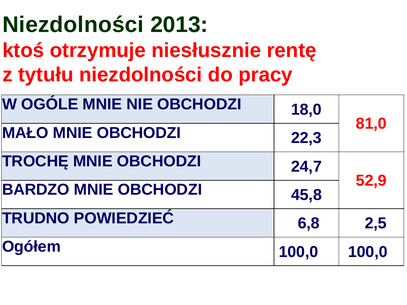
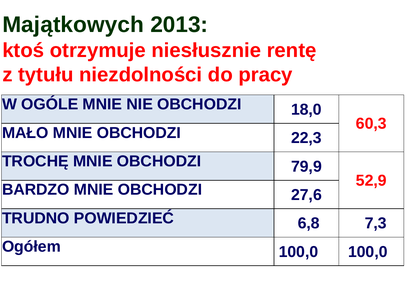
Niezdolności: Niezdolności -> Majątkowych (73, 25)
81,0: 81,0 -> 60,3 (371, 124)
24,7: 24,7 -> 79,9 (306, 167)
45,8: 45,8 -> 27,6 (306, 195)
2,5: 2,5 -> 7,3 (376, 224)
